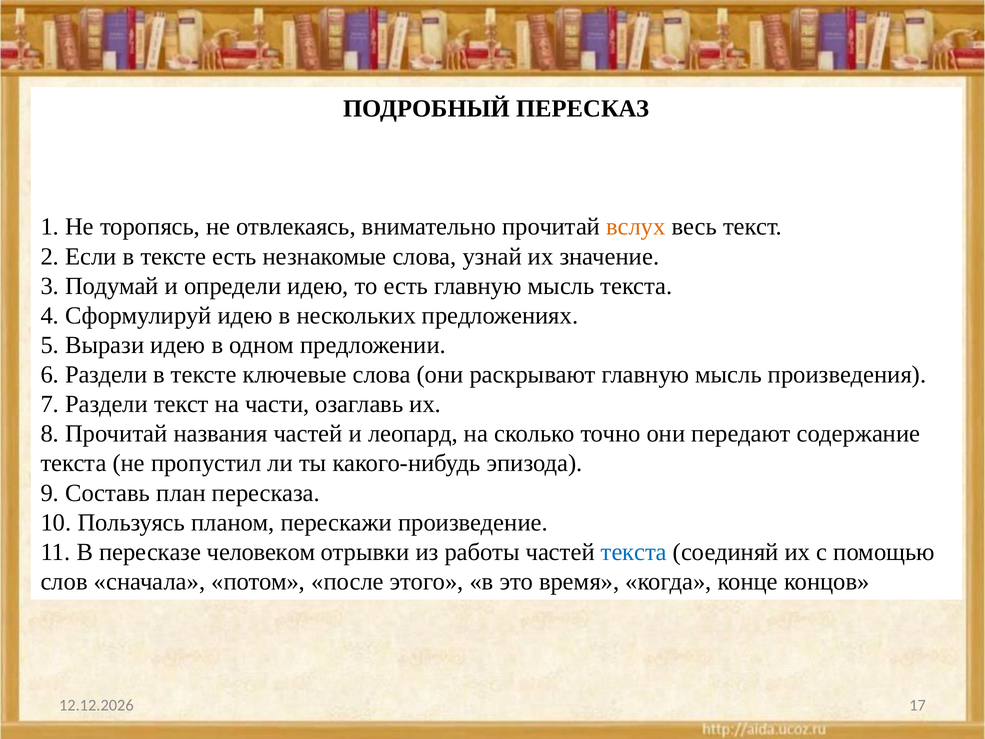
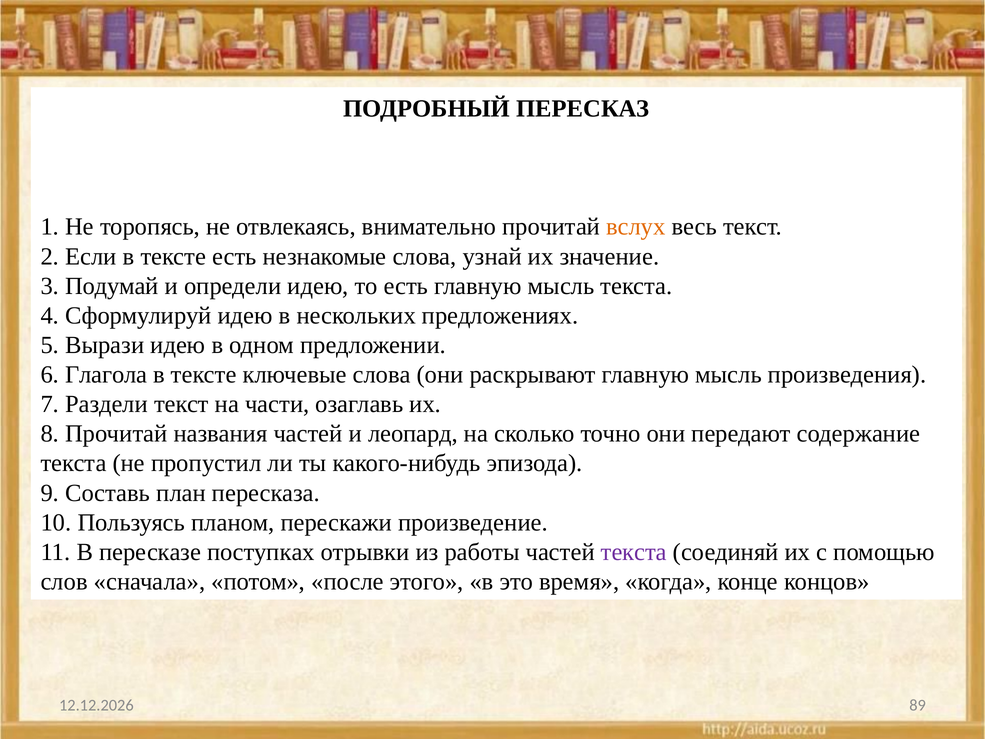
6 Раздели: Раздели -> Глагола (106, 375)
человеком: человеком -> поступках (261, 552)
текста colour: blue -> purple (634, 552)
17: 17 -> 89 (918, 705)
